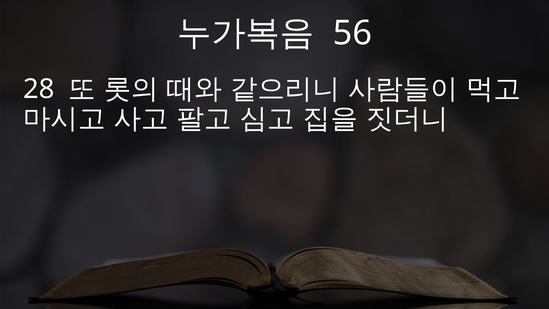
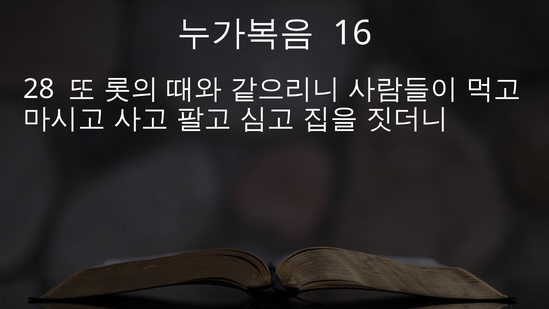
56: 56 -> 16 (352, 33)
